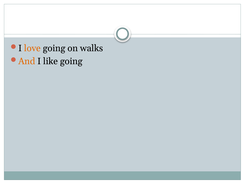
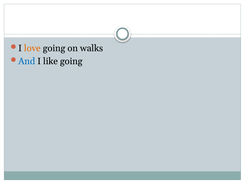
And colour: orange -> blue (27, 61)
